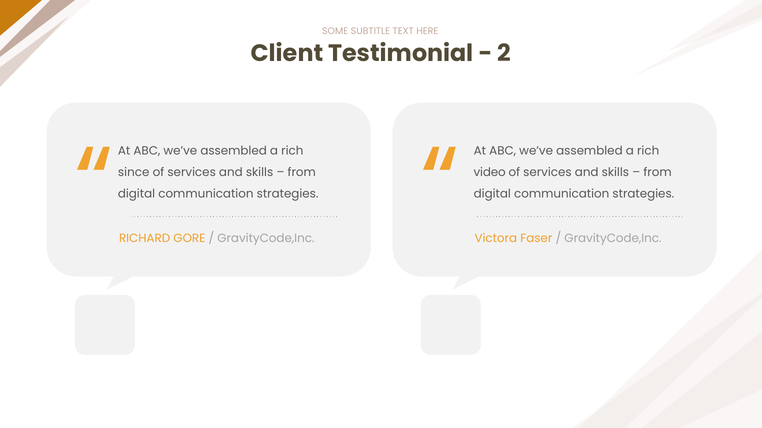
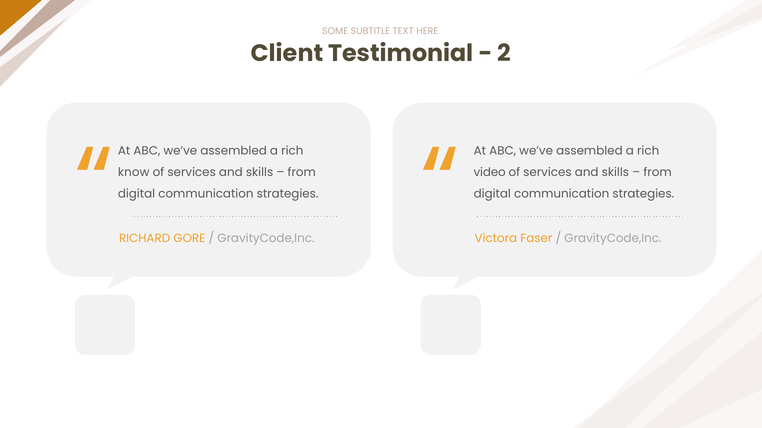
since: since -> know (134, 173)
